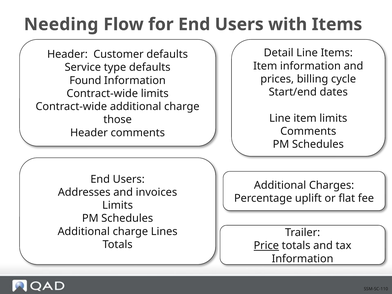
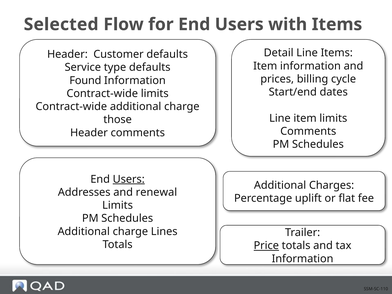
Needing: Needing -> Selected (61, 24)
Users underline: none -> present (129, 179)
invoices: invoices -> renewal (156, 192)
